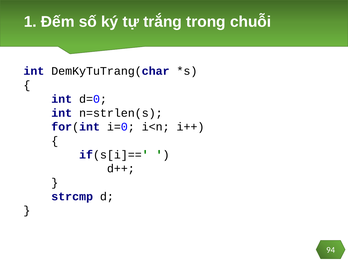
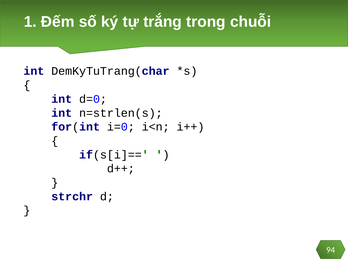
strcmp: strcmp -> strchr (72, 196)
